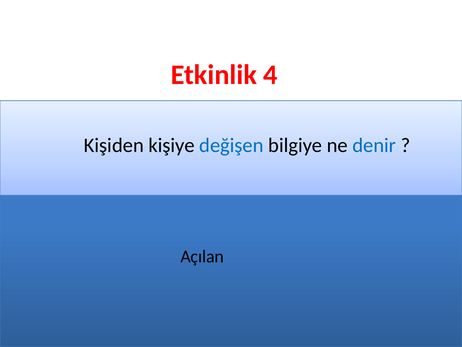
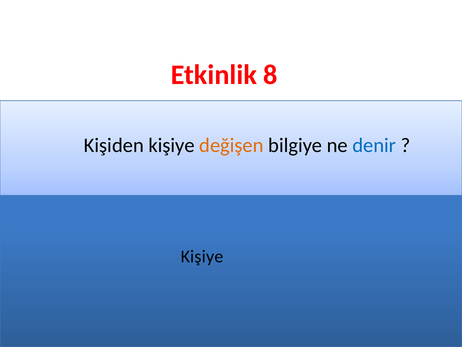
4: 4 -> 8 (270, 75)
değişen colour: blue -> orange (231, 145)
Açılan: Açılan -> Kişiye (202, 256)
